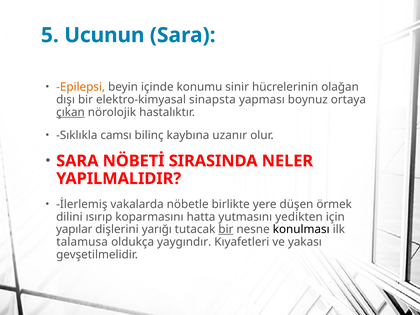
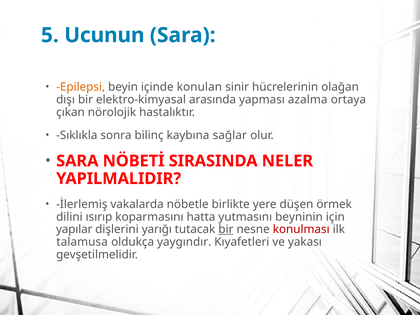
konumu: konumu -> konulan (199, 87)
sinapsta: sinapsta -> arasında (213, 100)
boynuz: boynuz -> azalma (308, 100)
çıkan underline: present -> none (70, 112)
camsı: camsı -> sonra (116, 135)
uzanır: uzanır -> sağlar (230, 135)
yedikten: yedikten -> beyninin (299, 217)
konulması colour: black -> red (301, 229)
